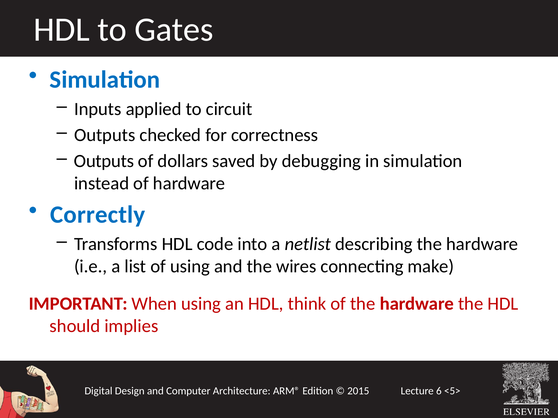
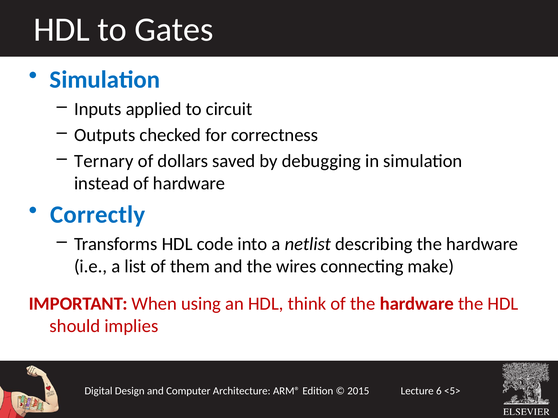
Outputs: Outputs -> Ternary (104, 161)
of using: using -> them (190, 267)
